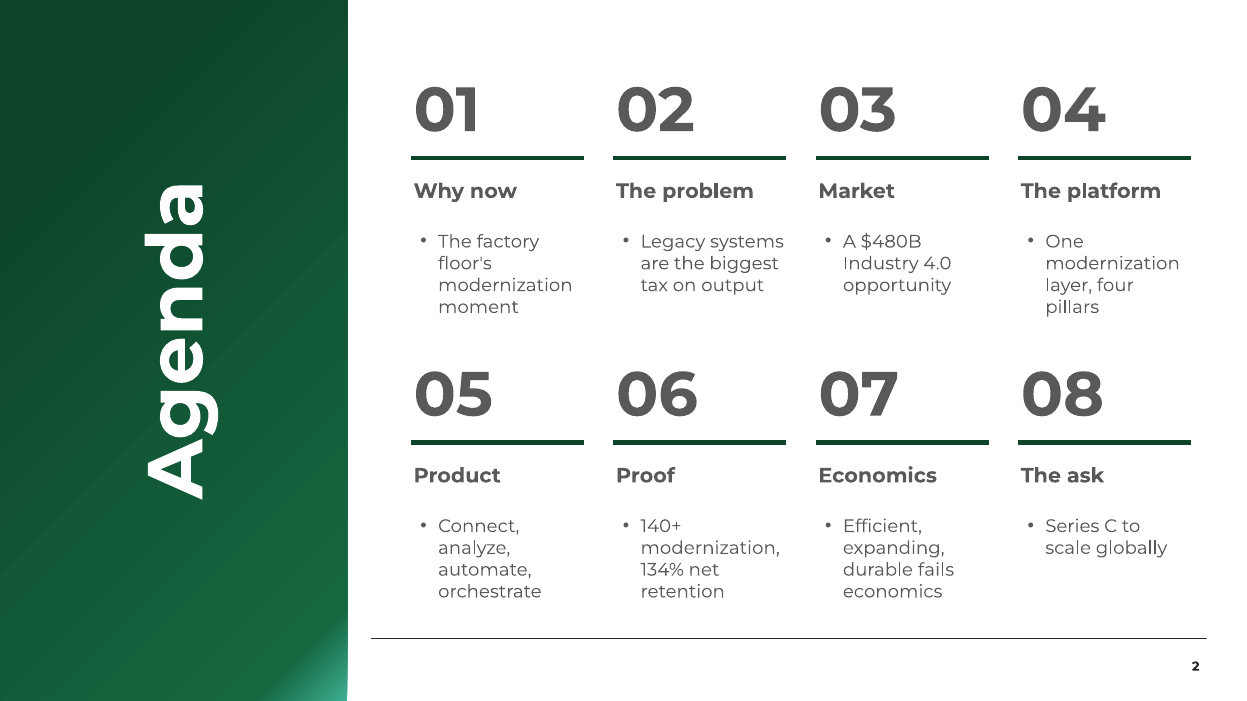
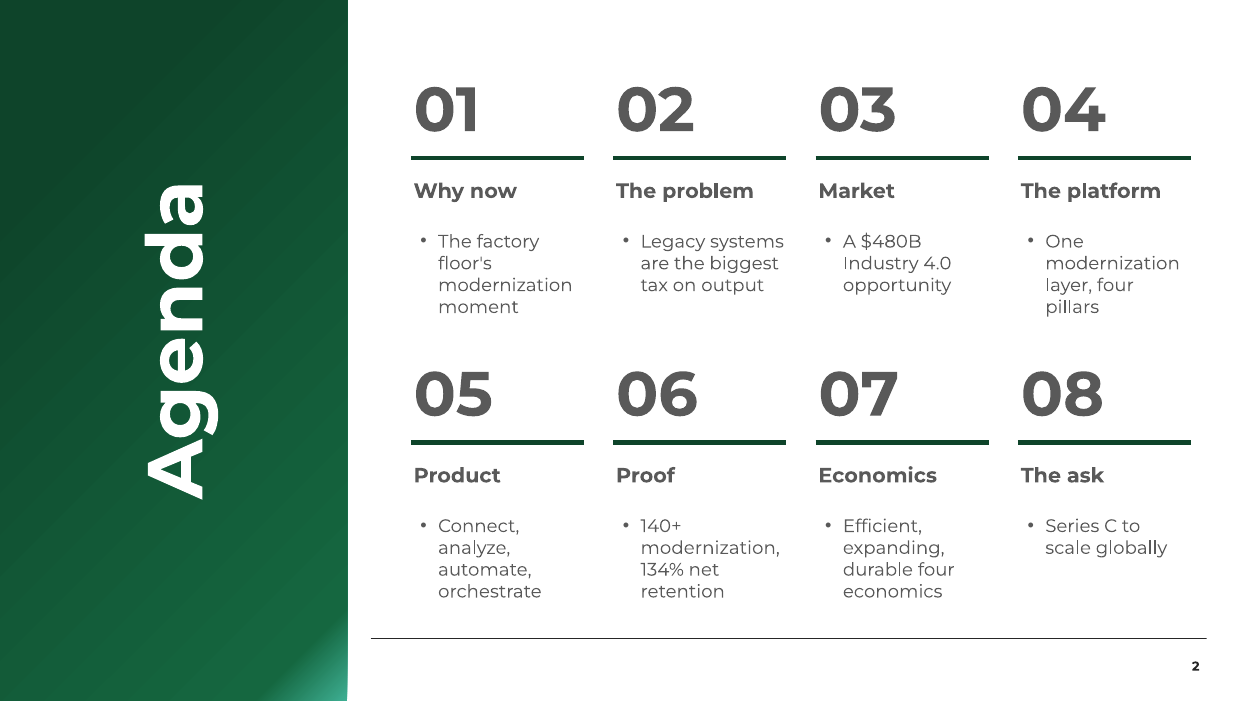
durable fails: fails -> four (936, 570)
